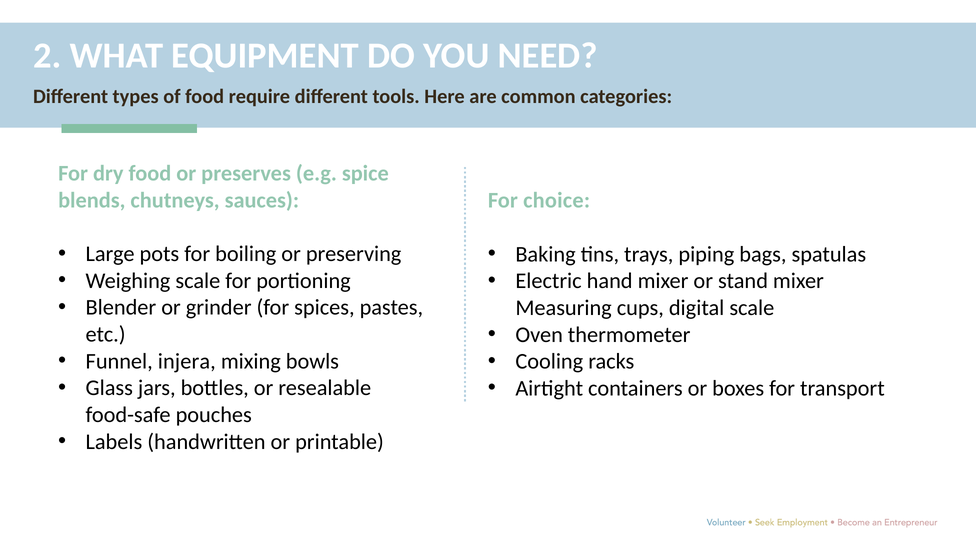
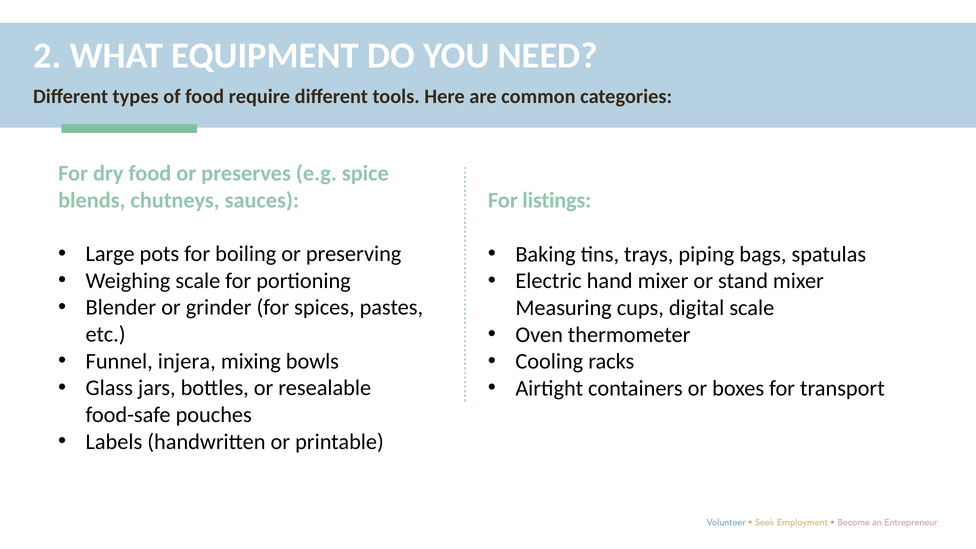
choice: choice -> listings (557, 200)
